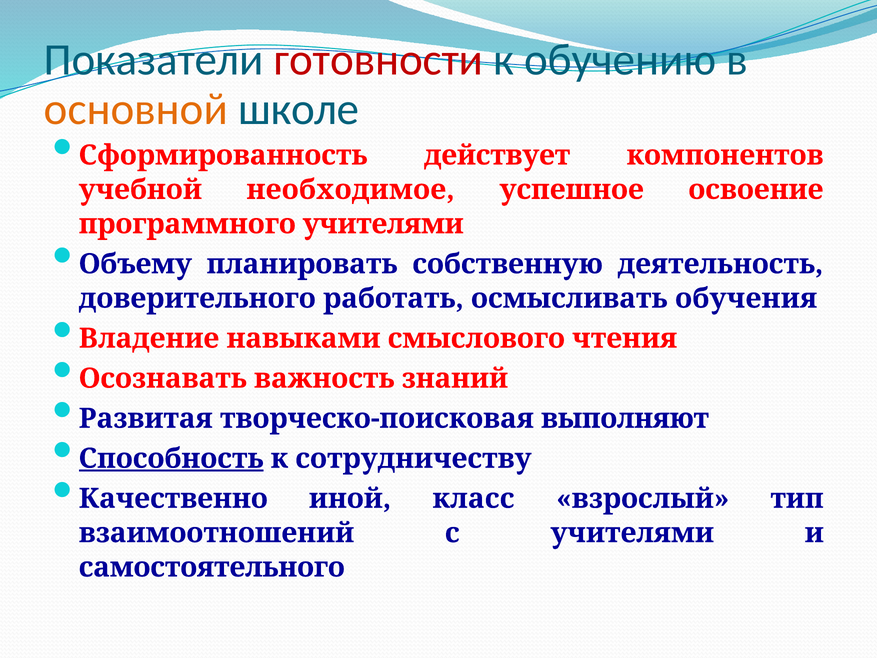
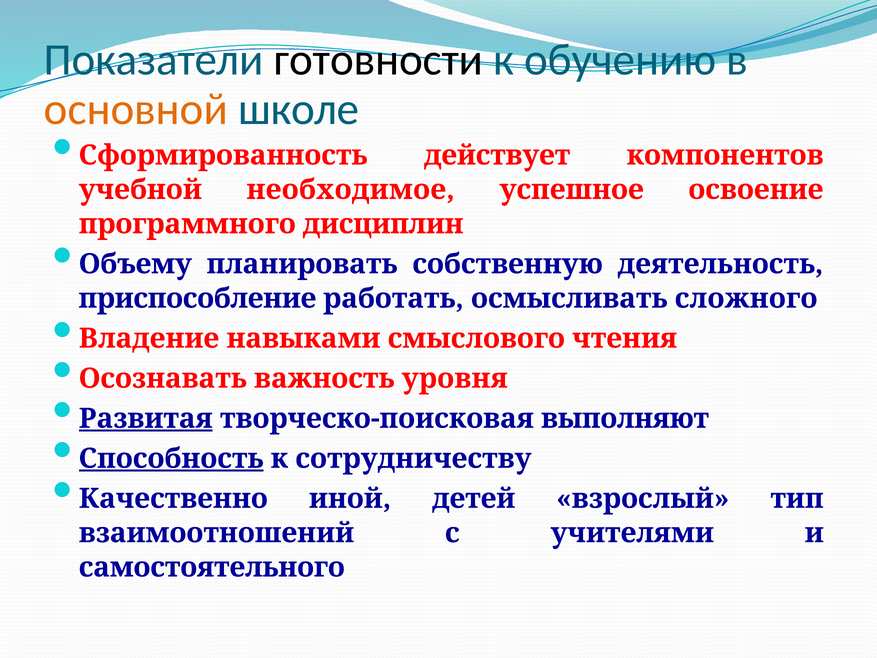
готовности colour: red -> black (378, 60)
программного учителями: учителями -> дисциплин (383, 224)
доверительного: доверительного -> приспособление (197, 298)
обучения: обучения -> сложного (746, 298)
знаний: знаний -> уровня (455, 378)
Развитая underline: none -> present (146, 418)
класс: класс -> детей (474, 498)
